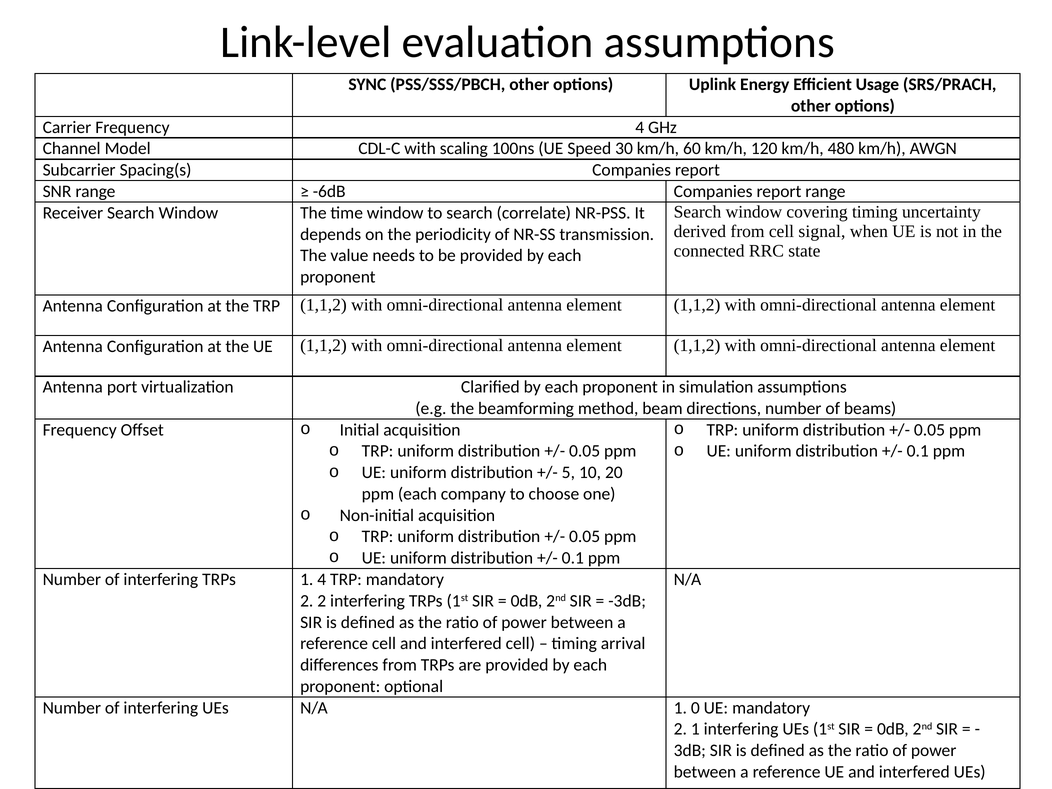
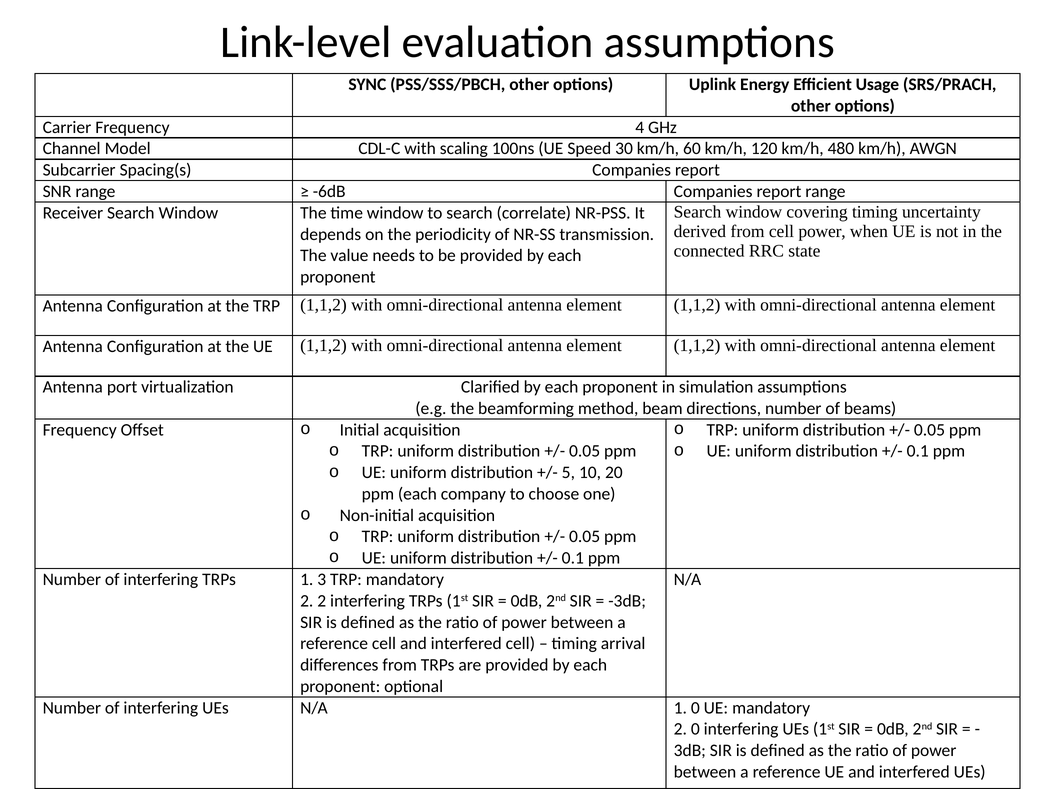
cell signal: signal -> power (822, 231)
1 4: 4 -> 3 (322, 579)
2 1: 1 -> 0 (695, 729)
